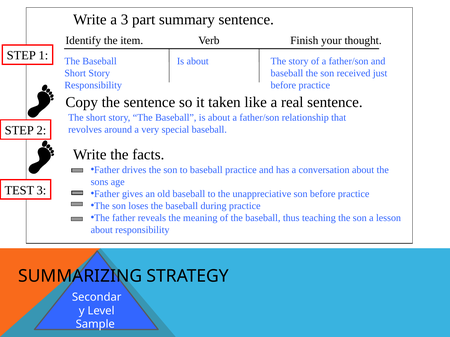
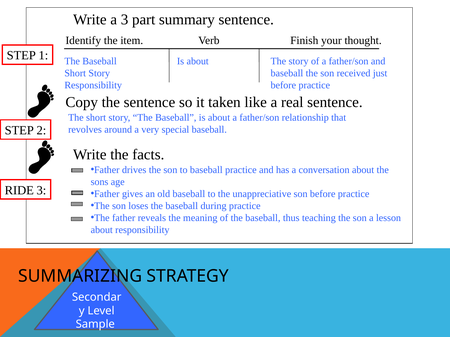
TEST: TEST -> RIDE (19, 191)
